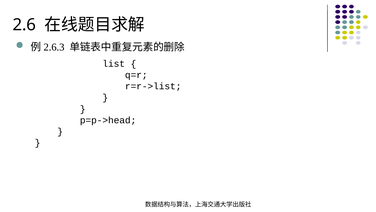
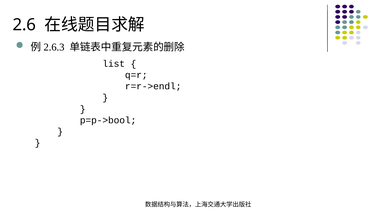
r=r->list: r=r->list -> r=r->endl (153, 86)
p=p->head: p=p->head -> p=p->bool (108, 120)
